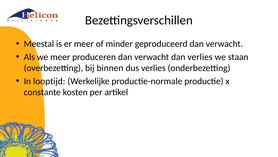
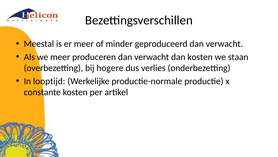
dan verlies: verlies -> kosten (200, 57)
binnen: binnen -> hogere (110, 68)
